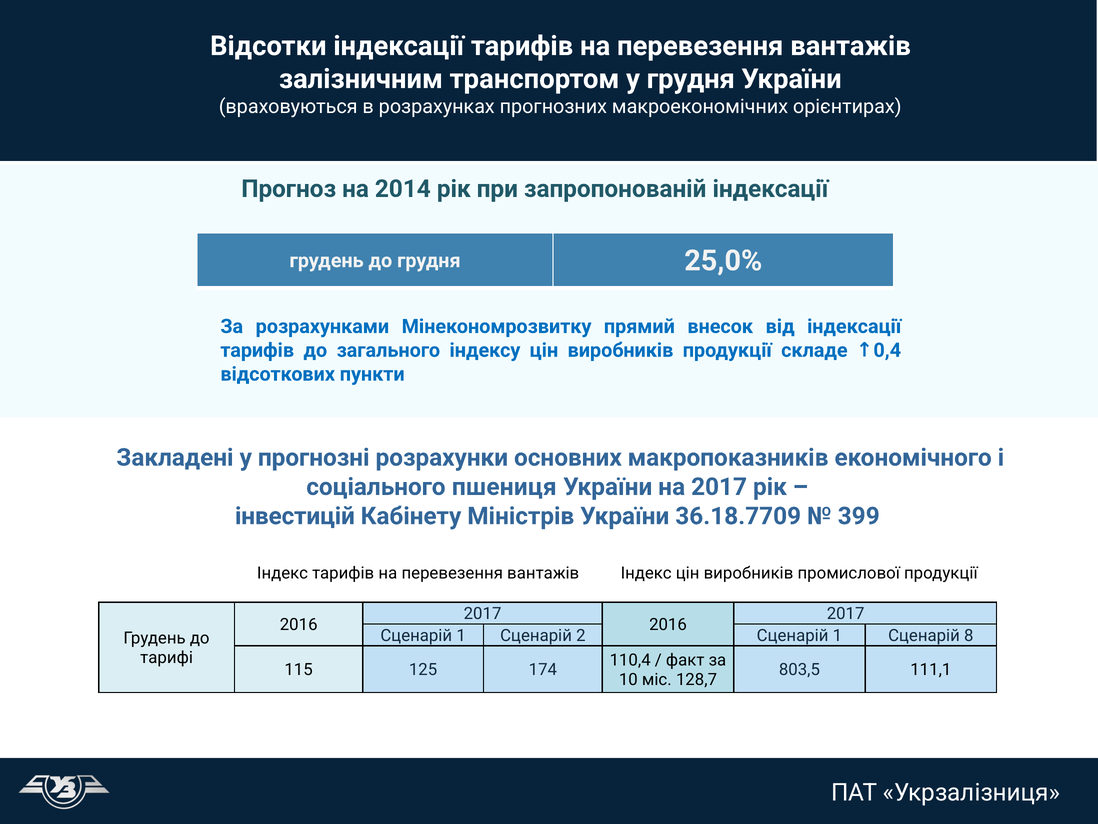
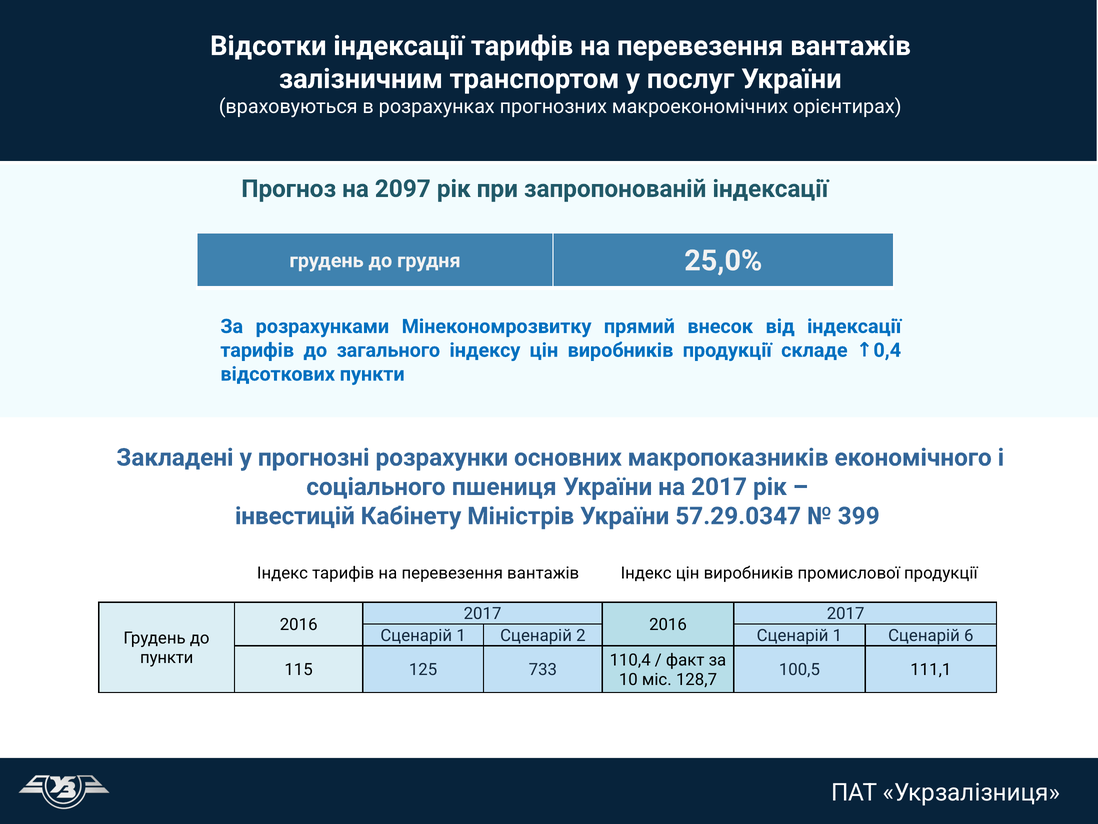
у грудня: грудня -> послуг (691, 79)
2014: 2014 -> 2097 (403, 189)
36.18.7709: 36.18.7709 -> 57.29.0347 (738, 516)
8: 8 -> 6 (969, 635)
тарифі: тарифі -> пункти (167, 657)
174: 174 -> 733 (543, 669)
803,5: 803,5 -> 100,5 (799, 669)
